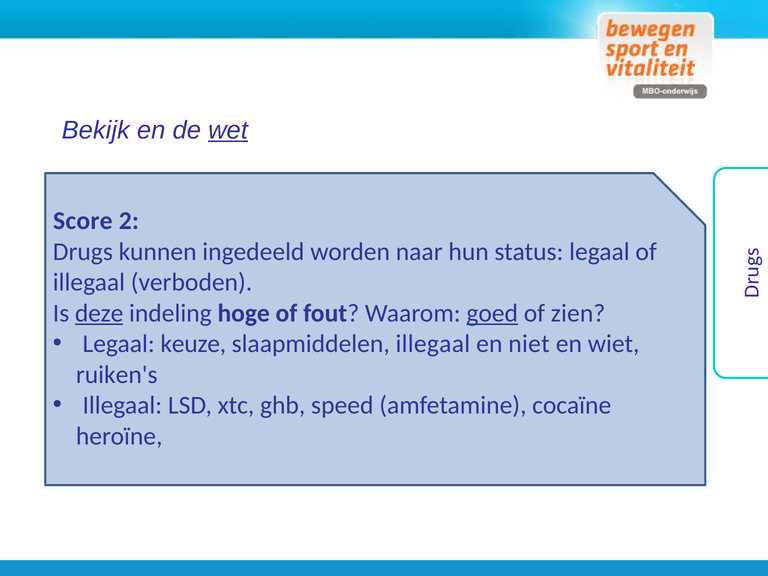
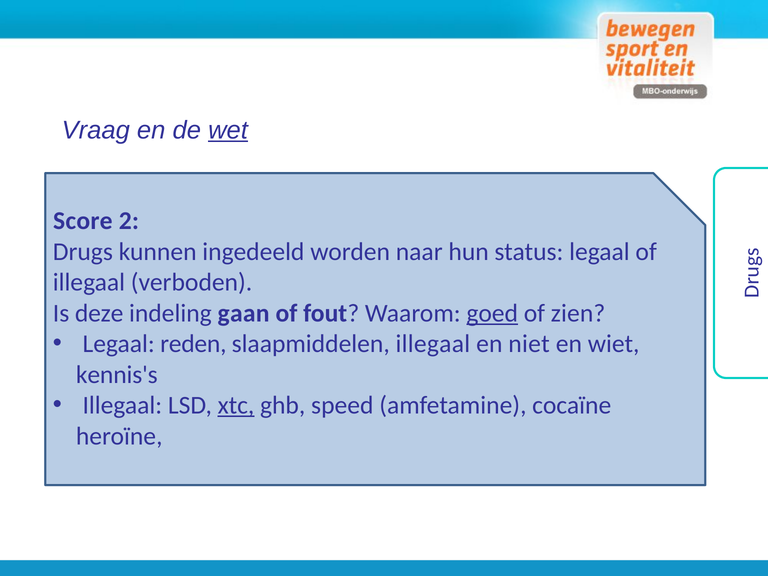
Bekijk: Bekijk -> Vraag (96, 130)
deze underline: present -> none (99, 313)
hoge: hoge -> gaan (244, 313)
Legaal keuze: keuze -> reden (193, 344)
ruiken's: ruiken's -> kennis's (117, 375)
xtc underline: none -> present (236, 405)
